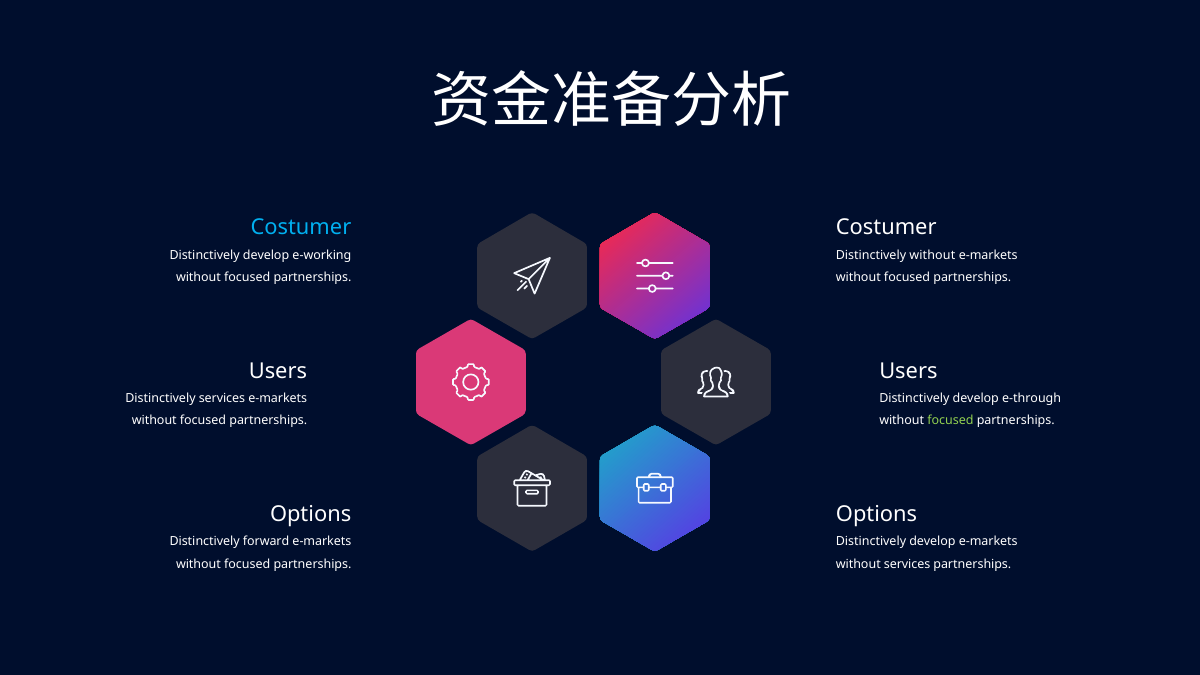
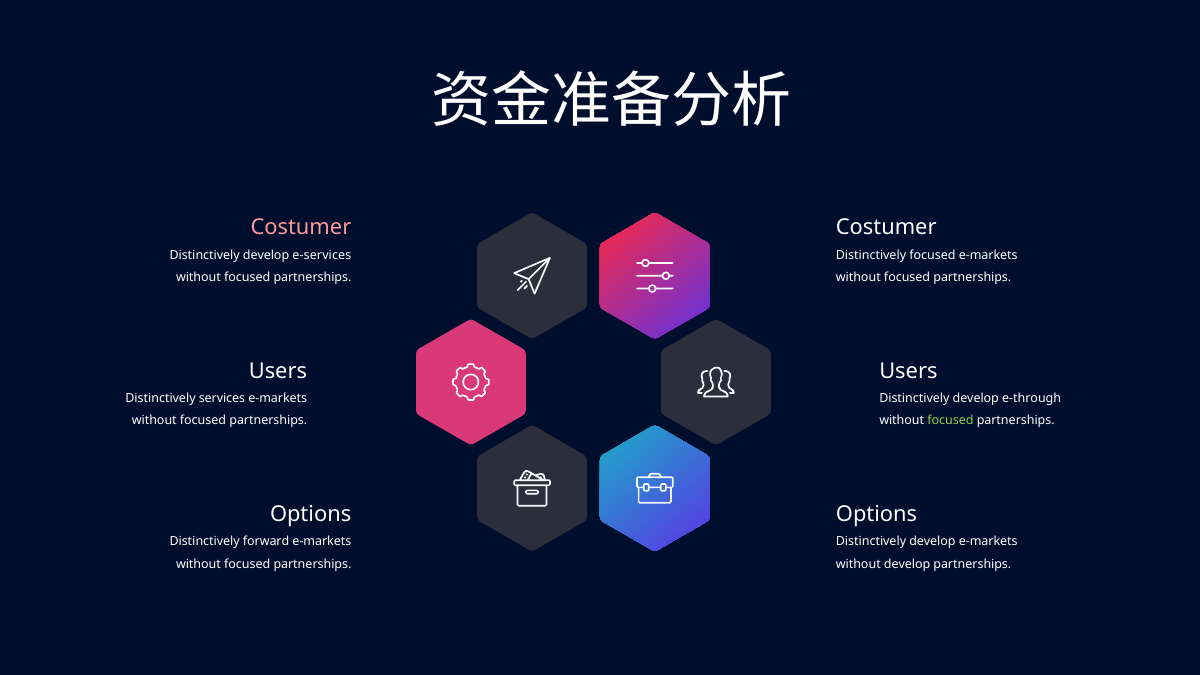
Costumer colour: light blue -> pink (301, 228)
e-working: e-working -> e-services (322, 255)
Distinctively without: without -> focused (932, 255)
without services: services -> develop (907, 564)
